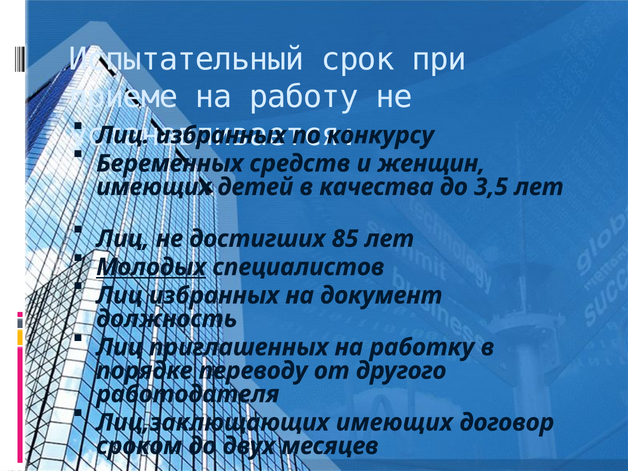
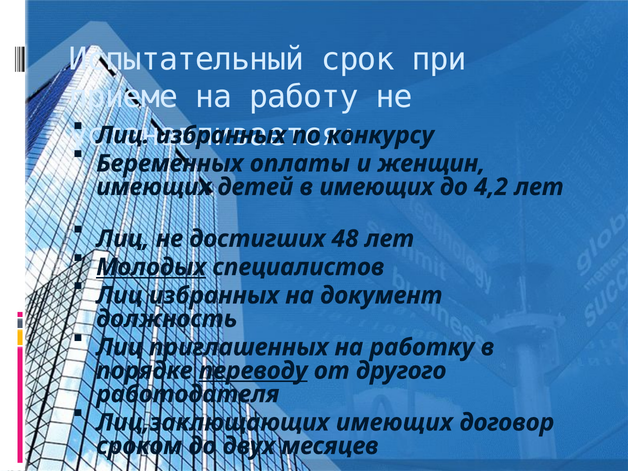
средств: средств -> оплаты (300, 164)
в качества: качества -> имеющих (377, 187)
3,5: 3,5 -> 4,2 (491, 187)
85: 85 -> 48 (345, 239)
переводу underline: none -> present (253, 371)
